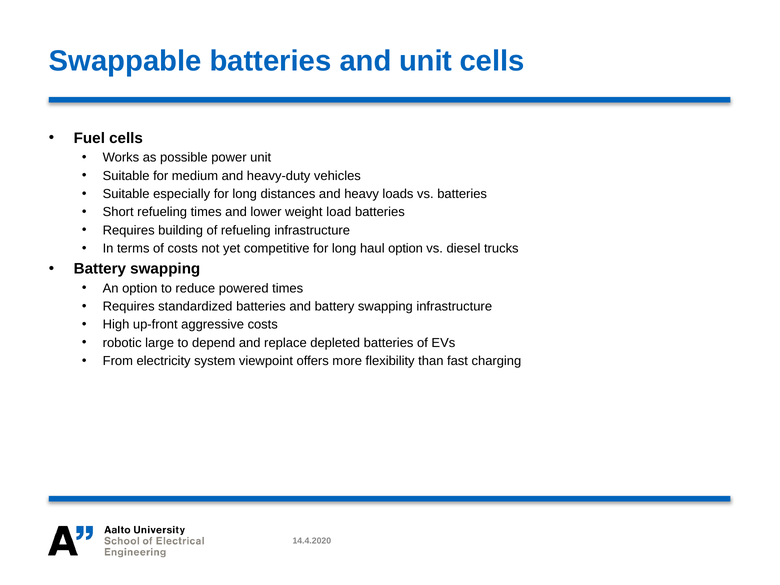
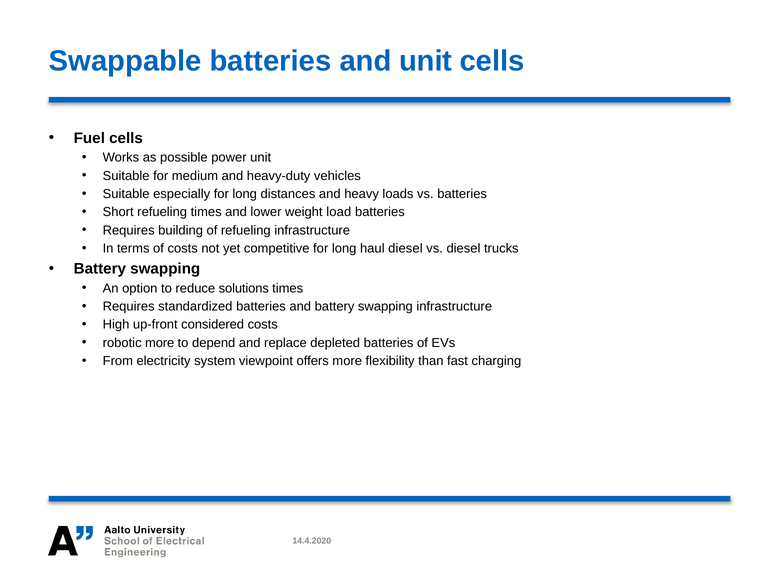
haul option: option -> diesel (405, 249)
powered: powered -> solutions (244, 288)
aggressive: aggressive -> considered (213, 325)
robotic large: large -> more (160, 343)
